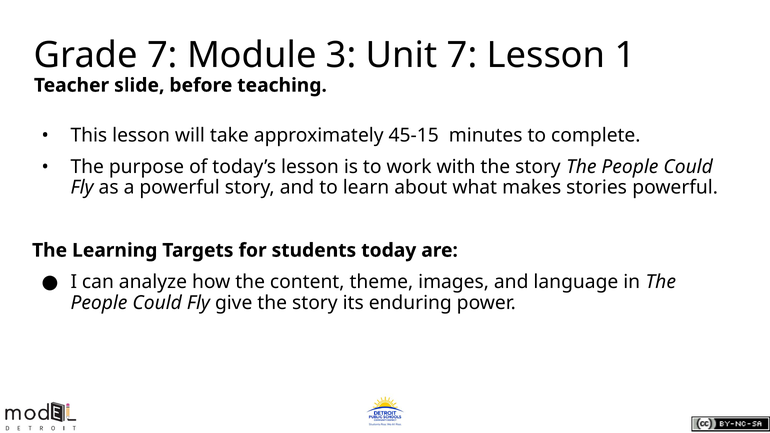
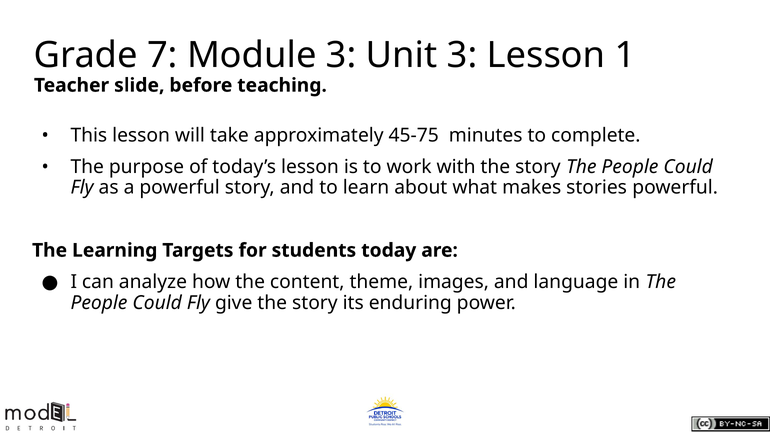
Unit 7: 7 -> 3 (462, 55)
45-15: 45-15 -> 45-75 (414, 135)
